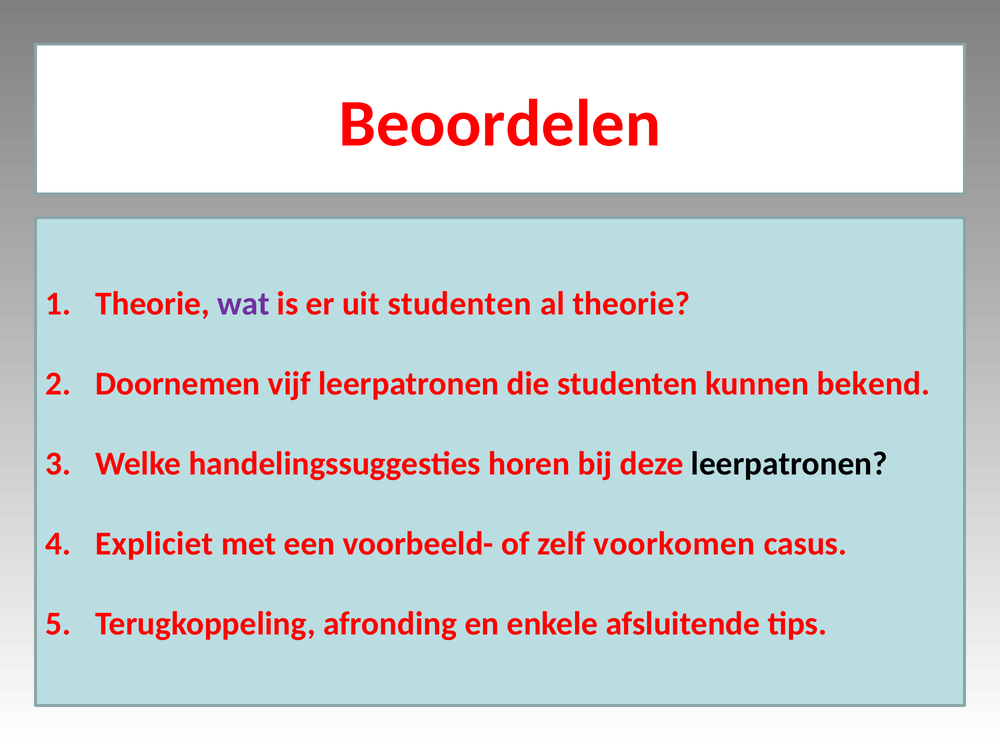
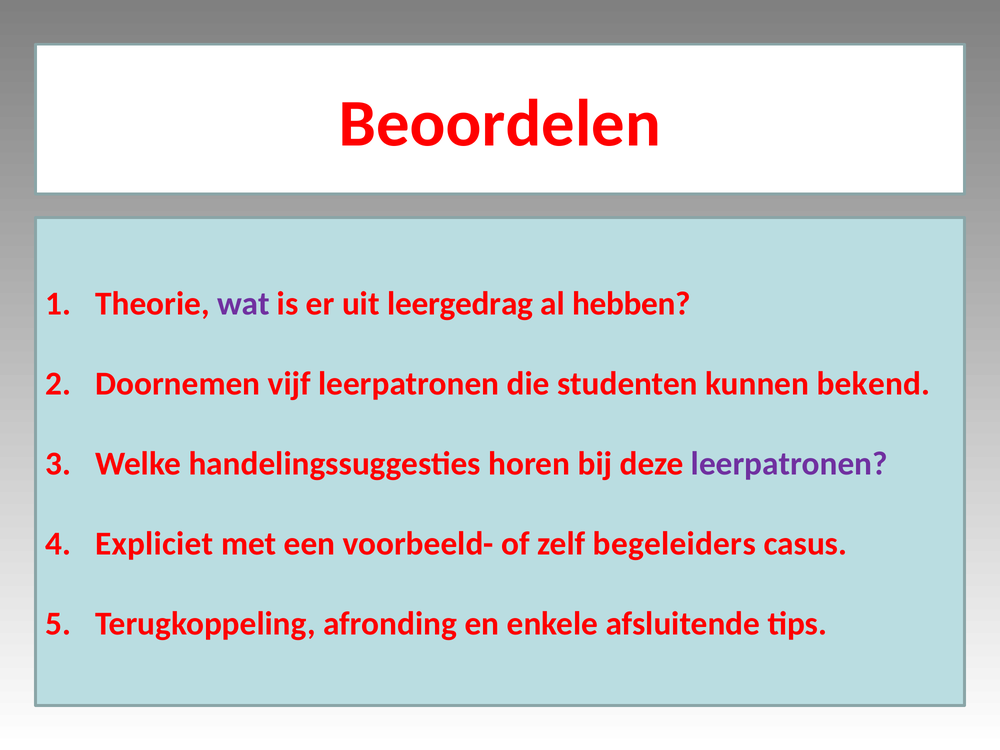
uit studenten: studenten -> leergedrag (460, 304)
al theorie: theorie -> hebben (632, 304)
leerpatronen colour: black -> purple (789, 464)
voorkomen: voorkomen -> begeleiders (674, 544)
